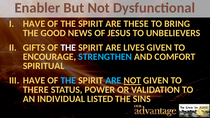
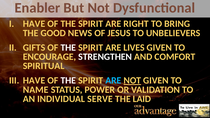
THESE: THESE -> RIGHT (136, 24)
STRENGTHEN colour: light blue -> white (105, 57)
THE colour: light blue -> white (68, 81)
THERE: THERE -> NAME (36, 90)
LISTED: LISTED -> SERVE (100, 99)
SINS: SINS -> LAID (142, 99)
